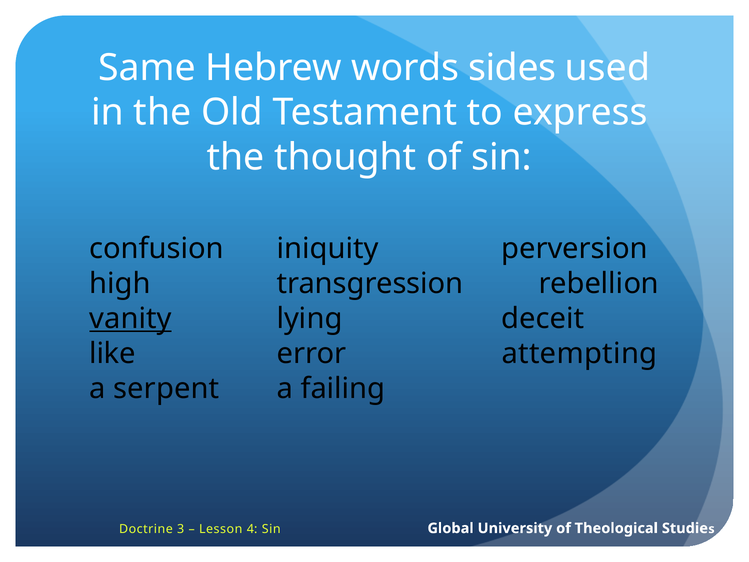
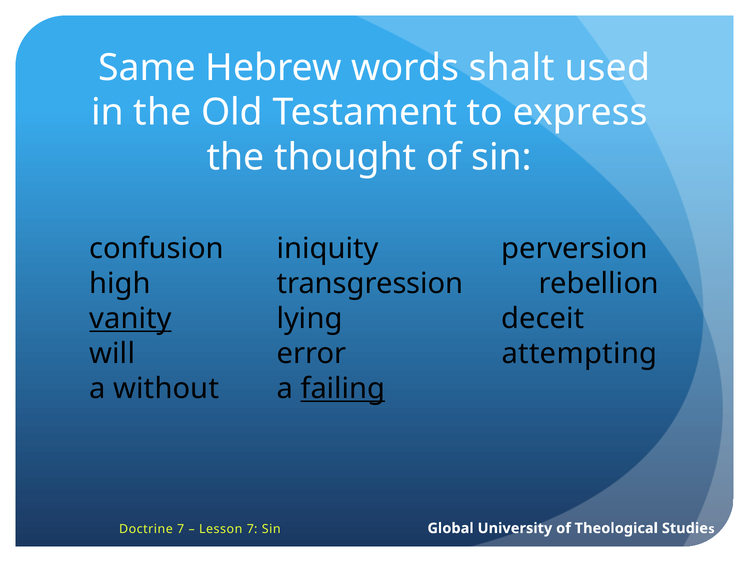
sides: sides -> shalt (512, 68)
like: like -> will (112, 353)
serpent: serpent -> without (166, 388)
failing underline: none -> present (343, 388)
Doctrine 3: 3 -> 7 (181, 529)
Lesson 4: 4 -> 7 (252, 529)
